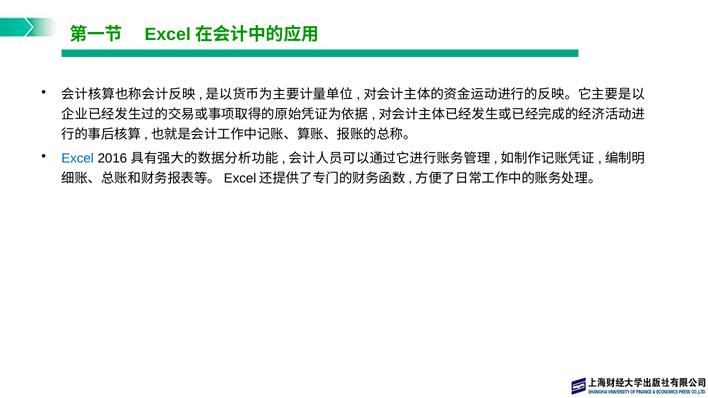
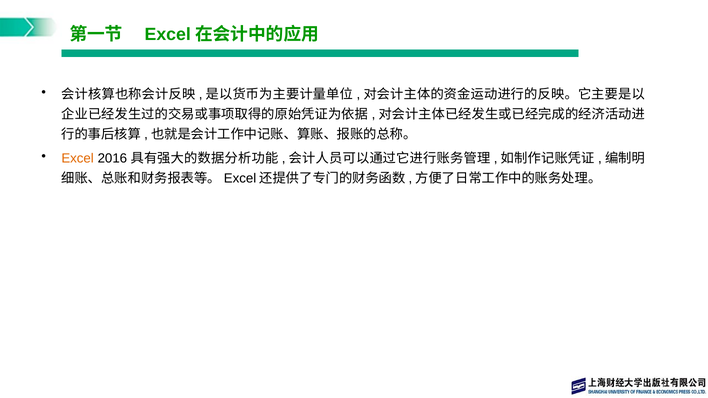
Excel colour: blue -> orange (78, 159)
